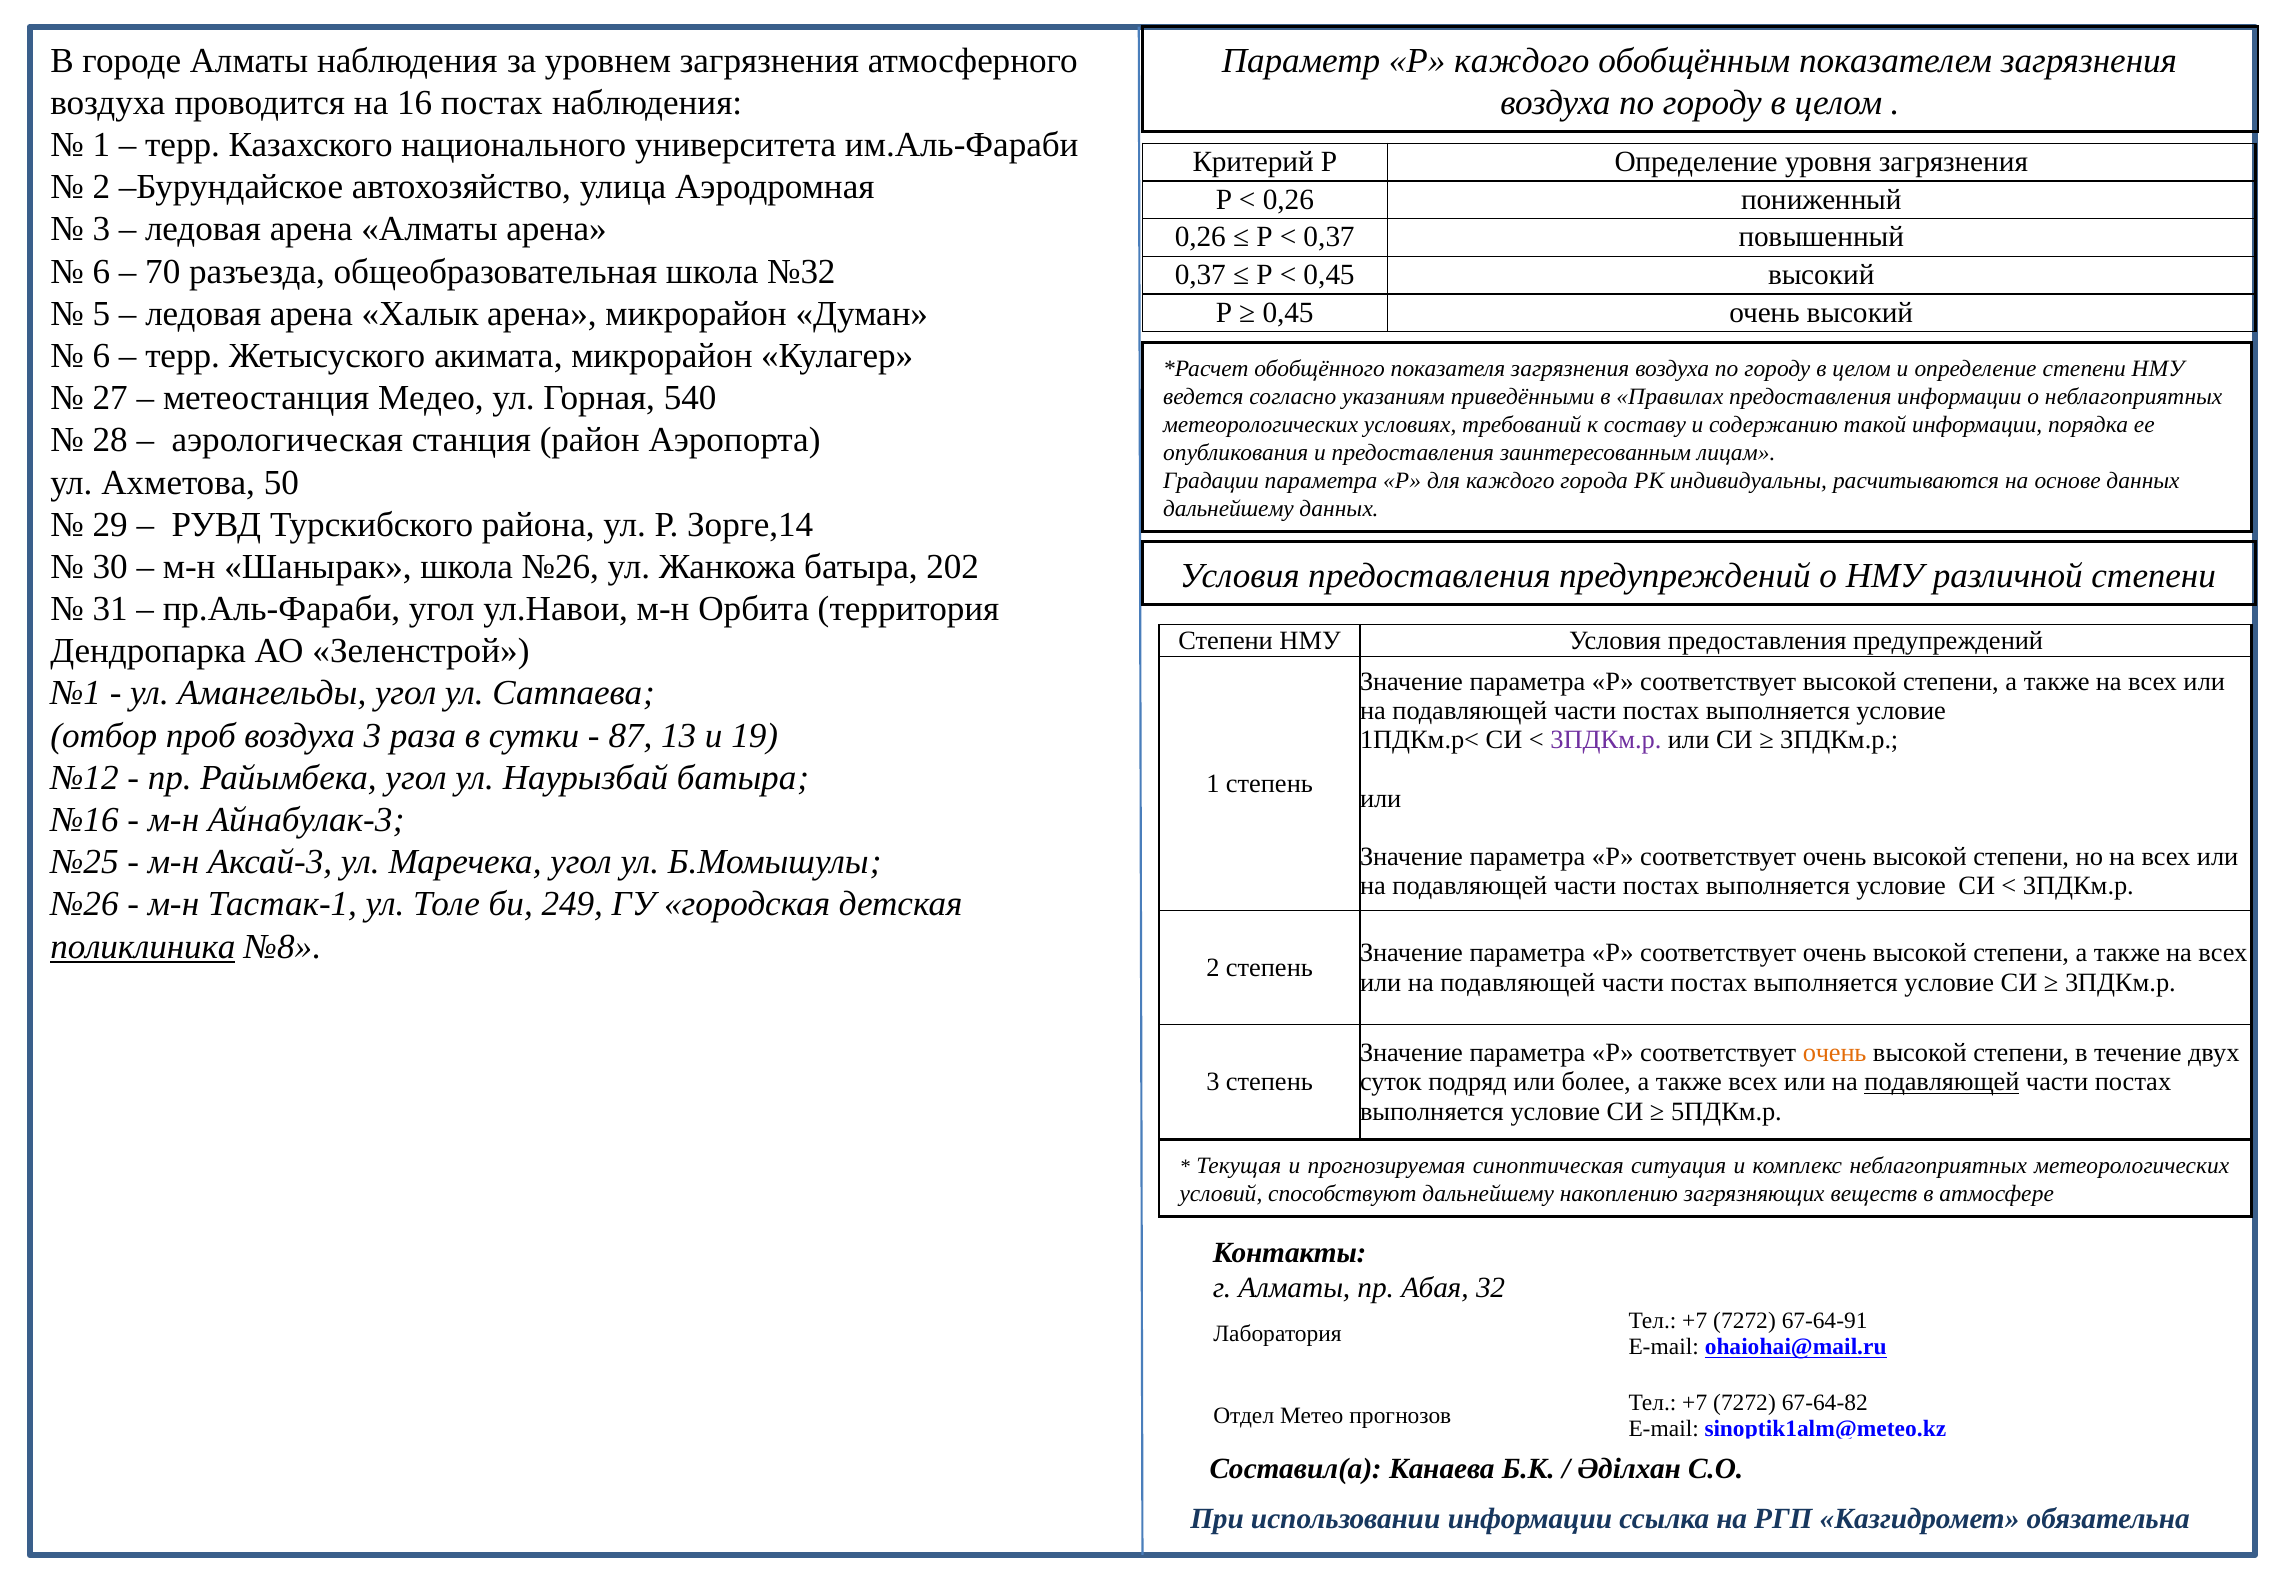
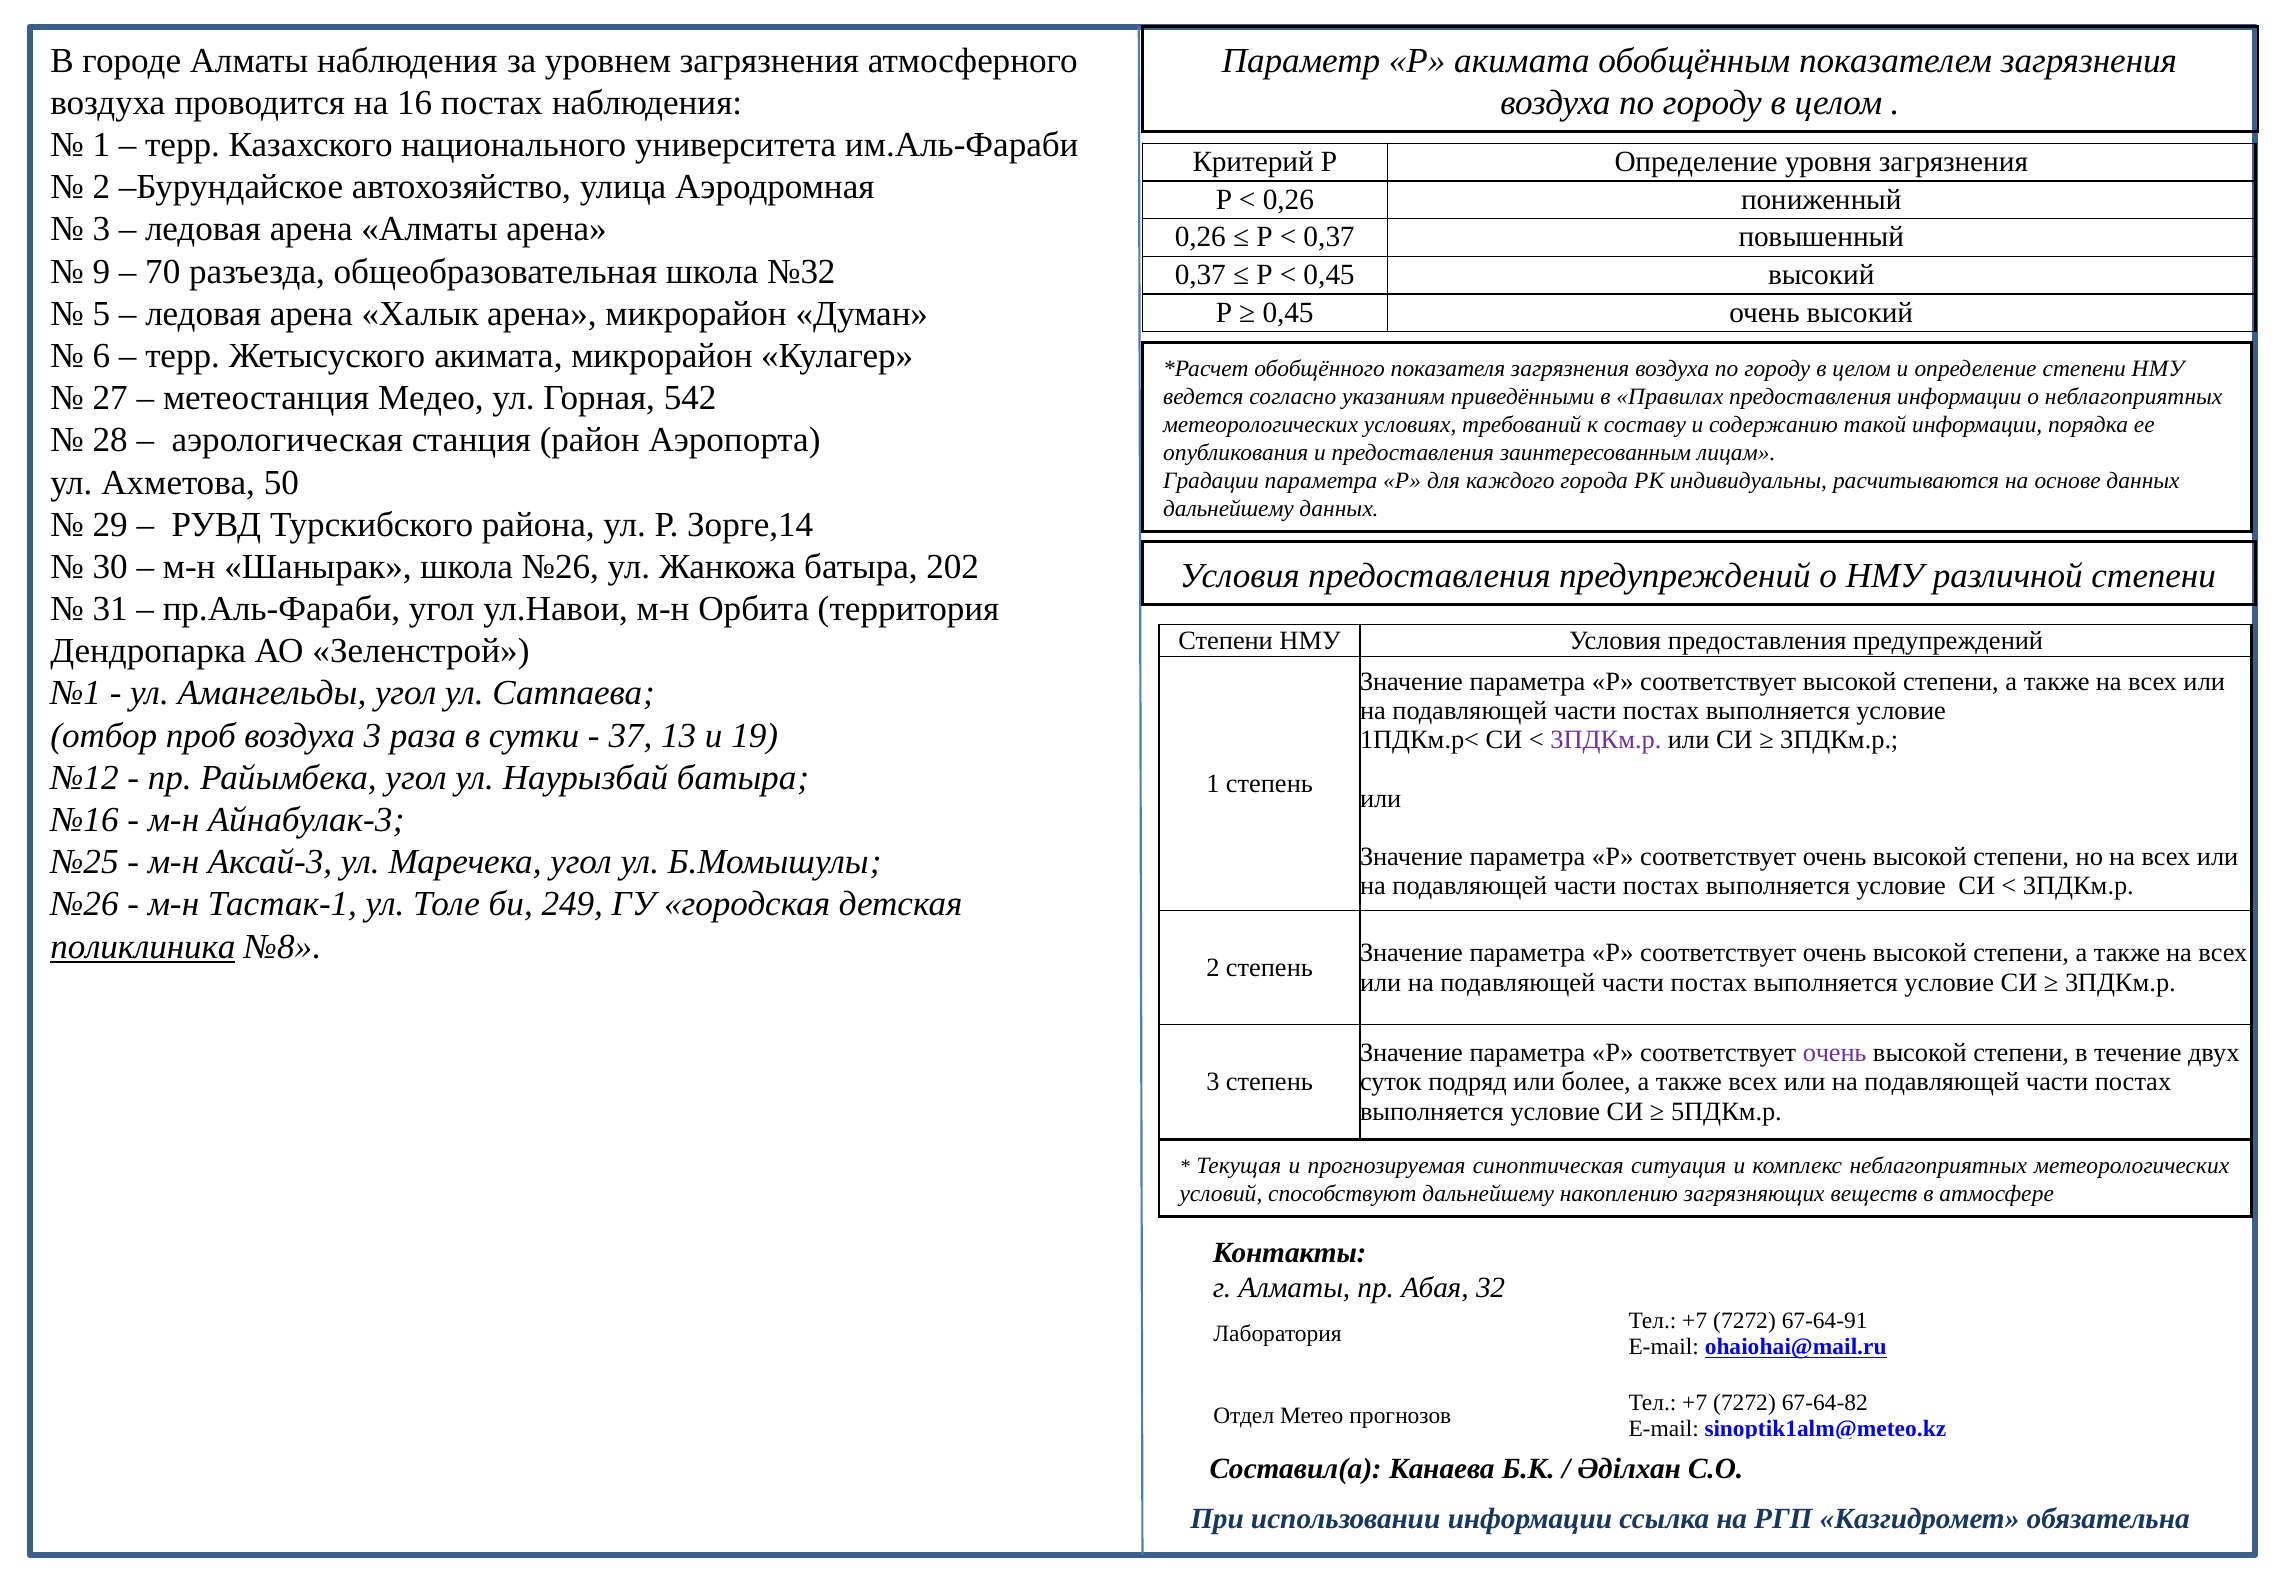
Р каждого: каждого -> акимата (1522, 61)
6: 6 -> 9 (101, 271)
540: 540 -> 542 (690, 398)
87: 87 -> 37 (630, 736)
очень colour: orange -> purple (1835, 1053)
подавляющей underline: present -> none (1942, 1082)
